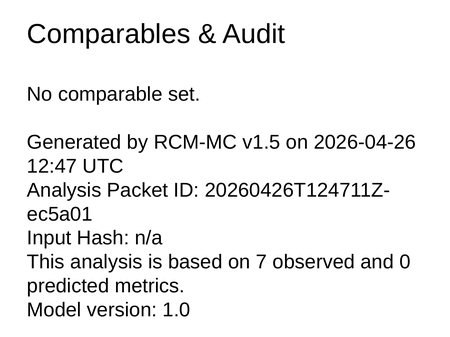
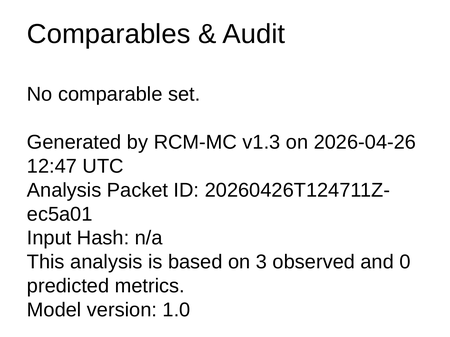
v1.5: v1.5 -> v1.3 (261, 142)
7: 7 -> 3 (262, 262)
